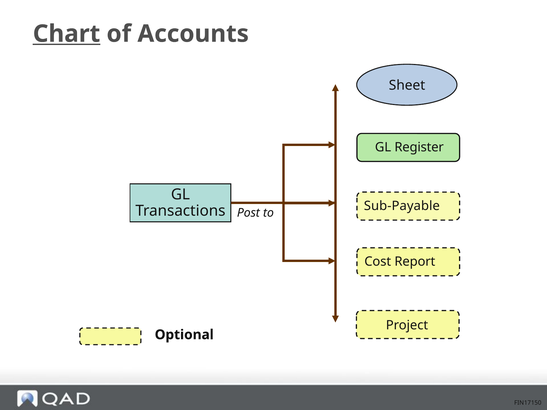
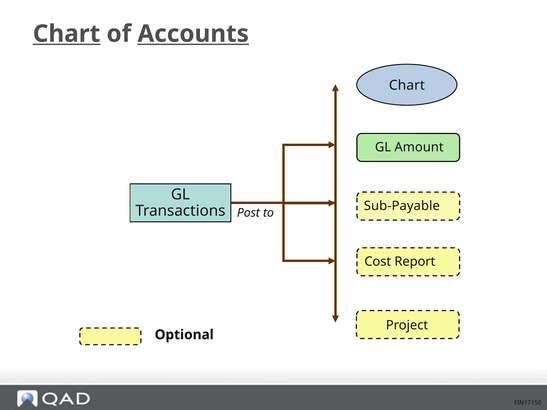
Accounts underline: none -> present (193, 34)
Sheet: Sheet -> Chart (407, 85)
Register: Register -> Amount (419, 147)
